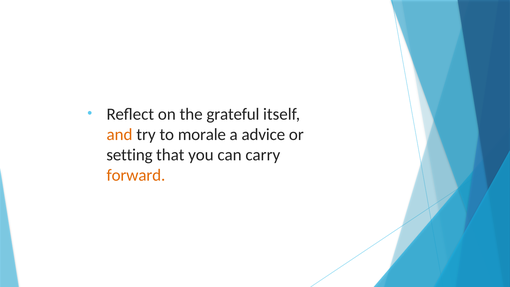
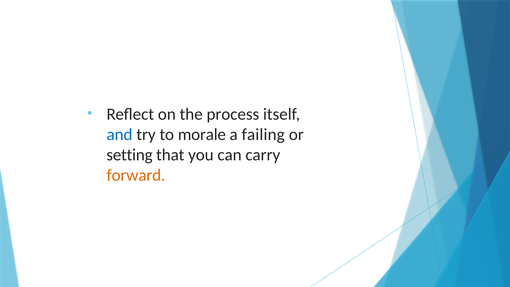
grateful: grateful -> process (233, 114)
and colour: orange -> blue (120, 134)
advice: advice -> failing (263, 134)
